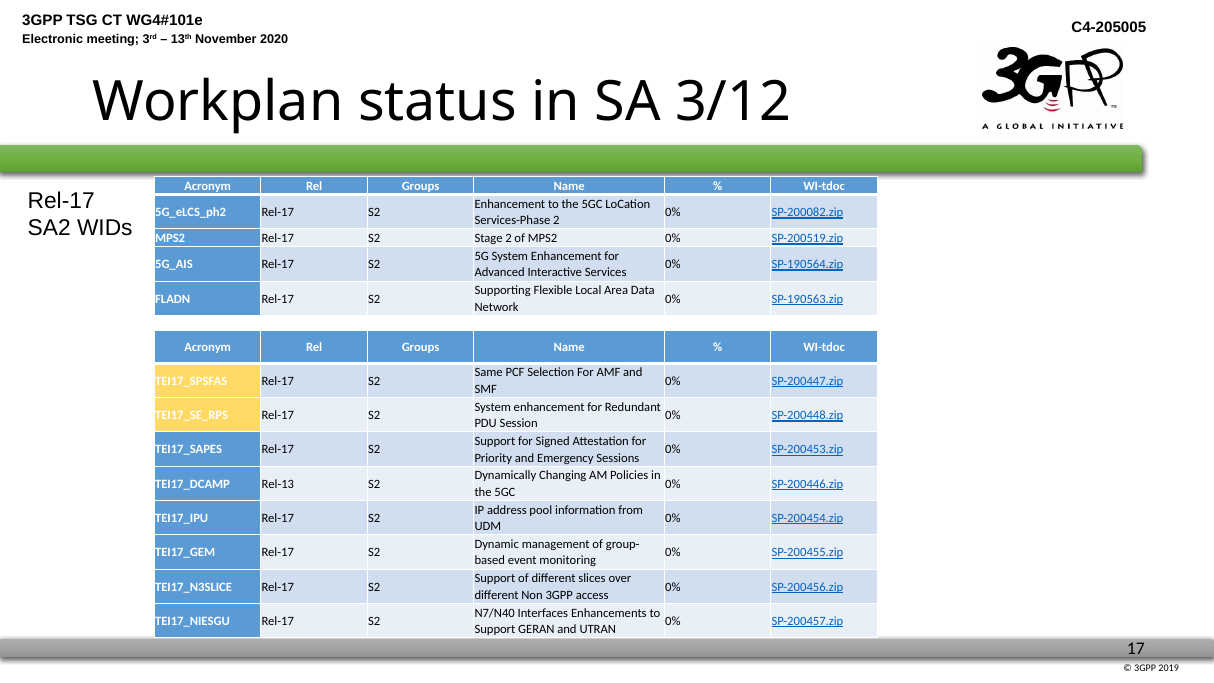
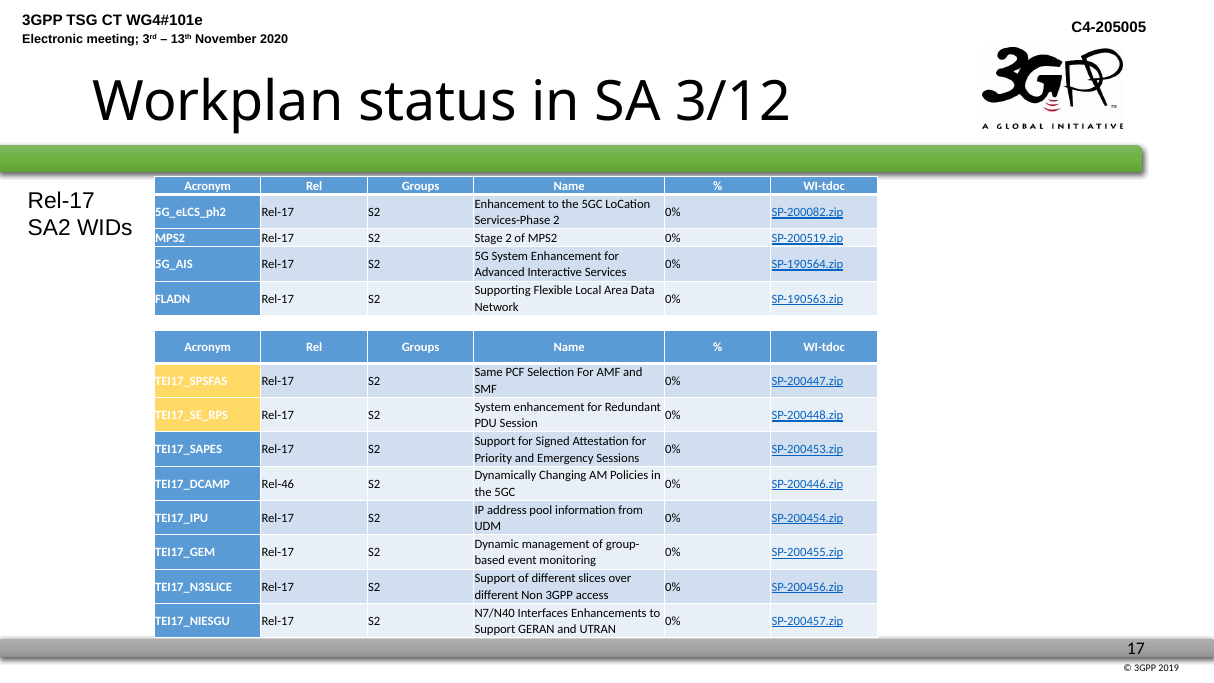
Rel-13: Rel-13 -> Rel-46 (278, 484)
